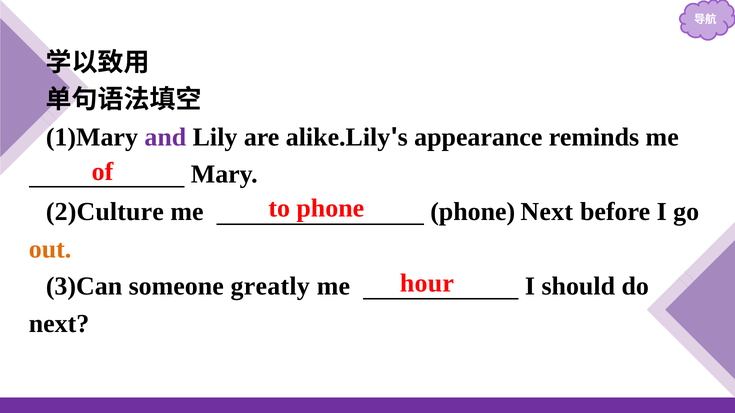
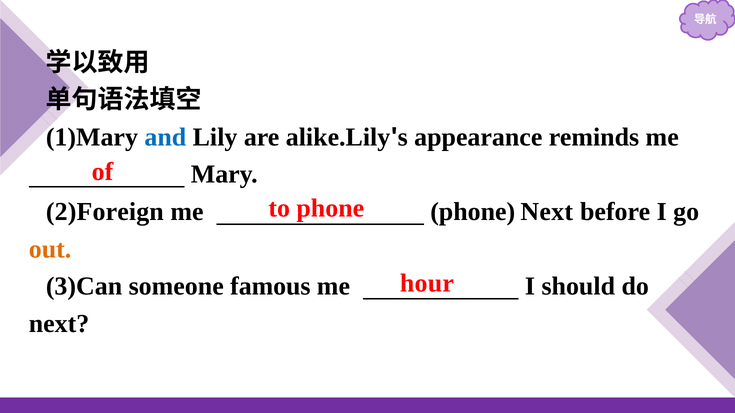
and colour: purple -> blue (165, 137)
2)Culture: 2)Culture -> 2)Foreign (105, 212)
greatly: greatly -> famous (270, 287)
